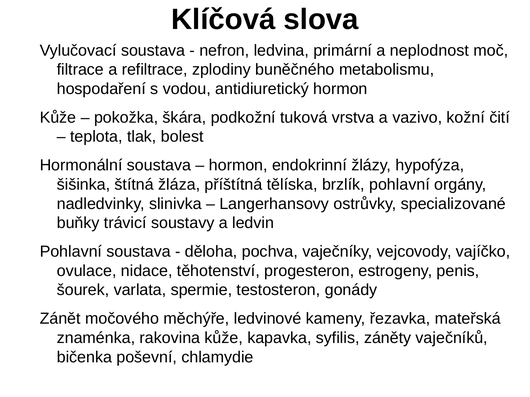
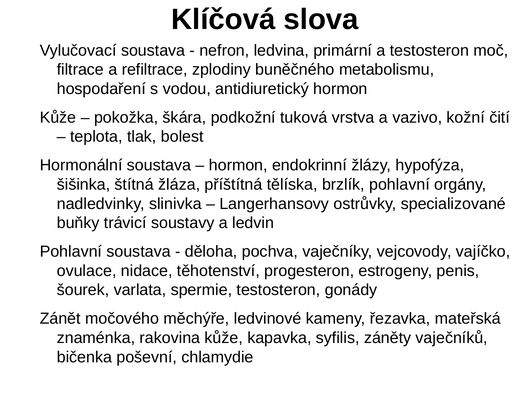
a neplodnost: neplodnost -> testosteron (430, 50)
